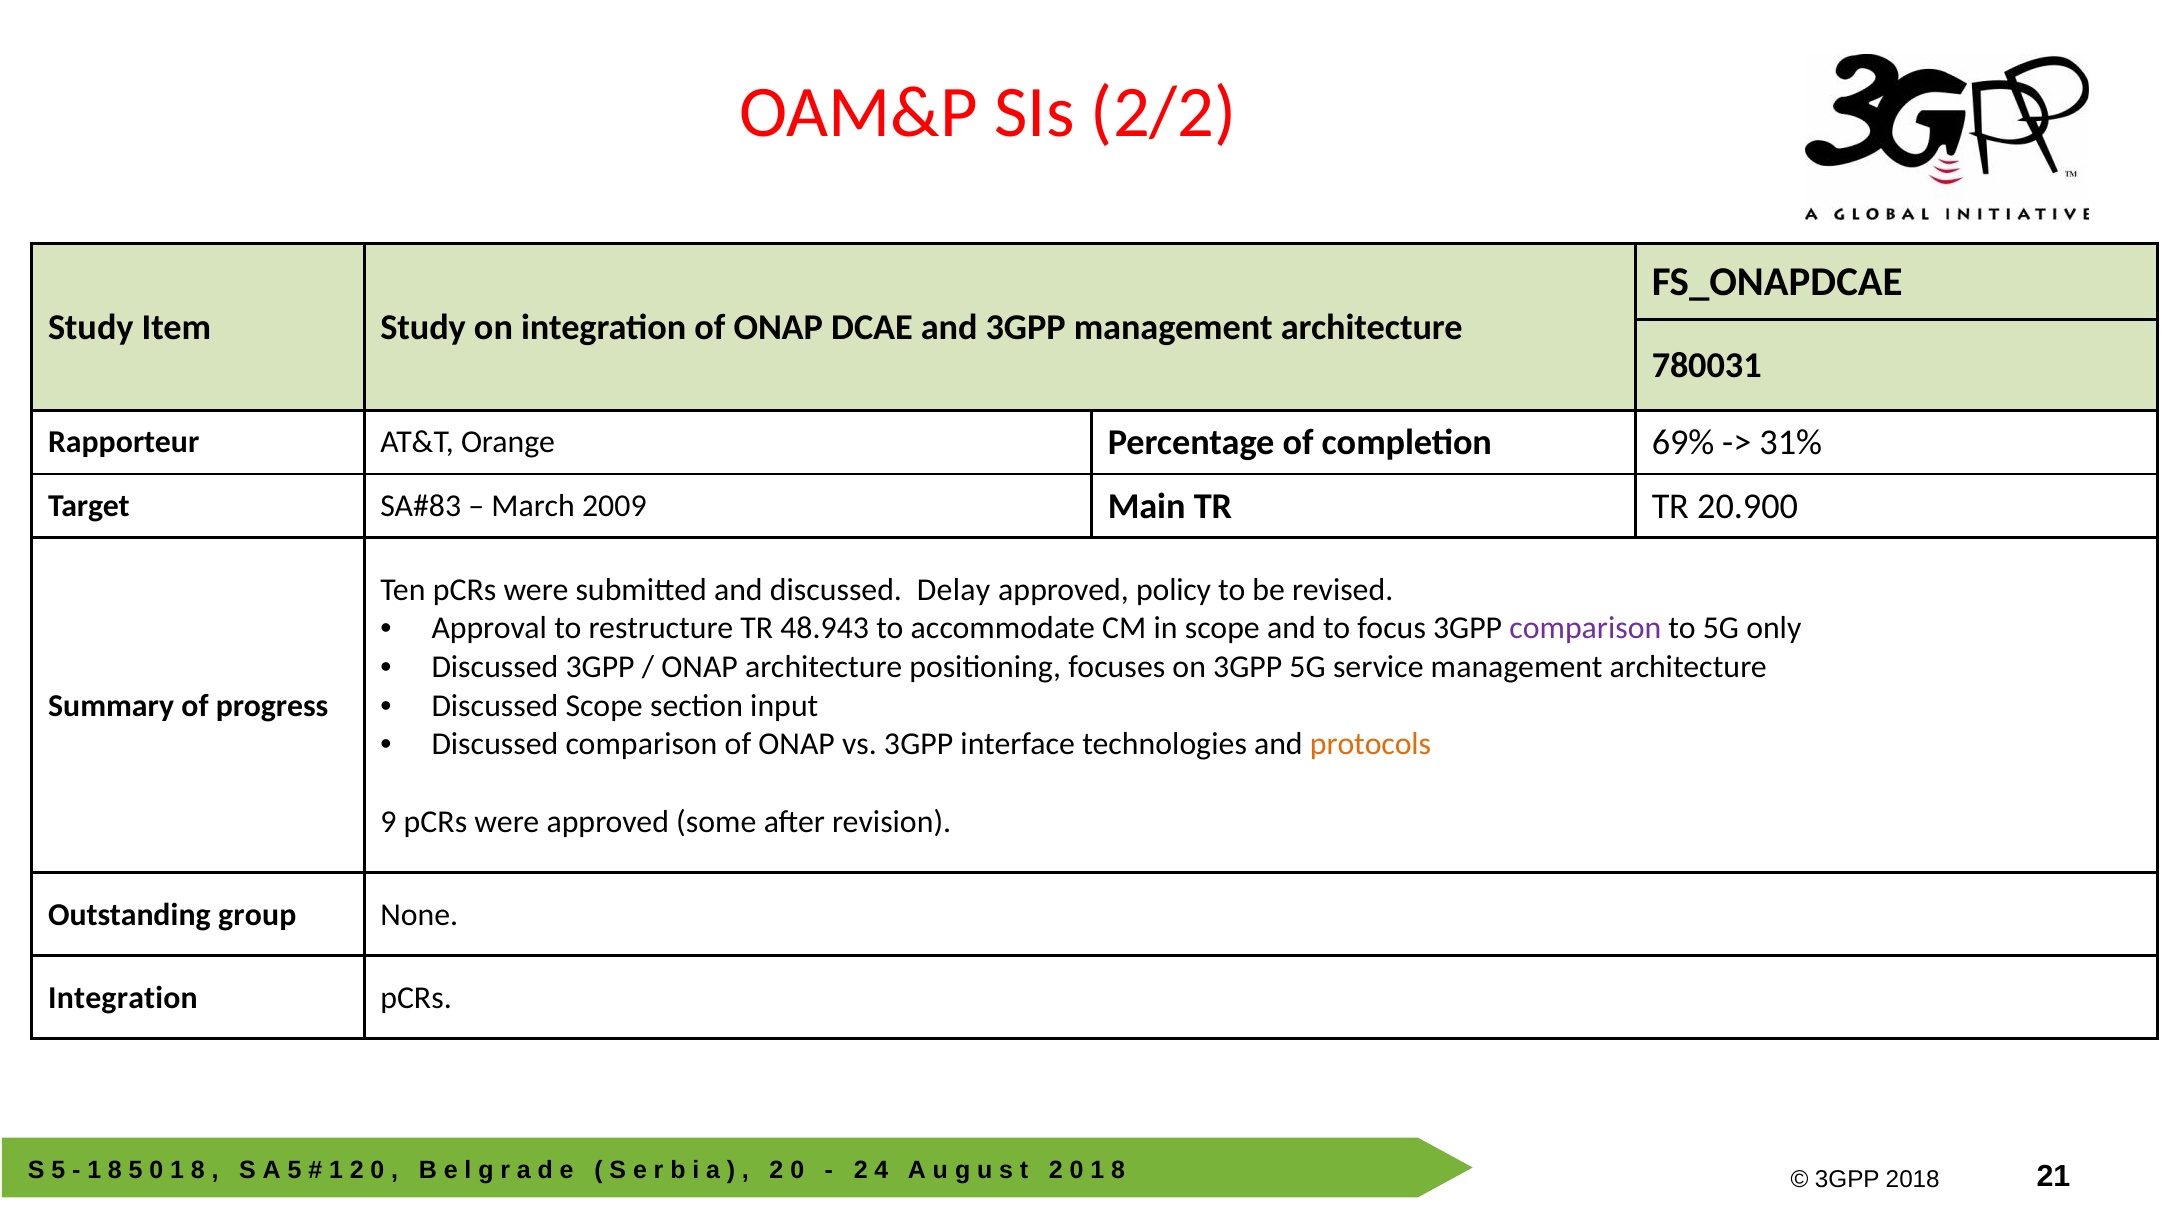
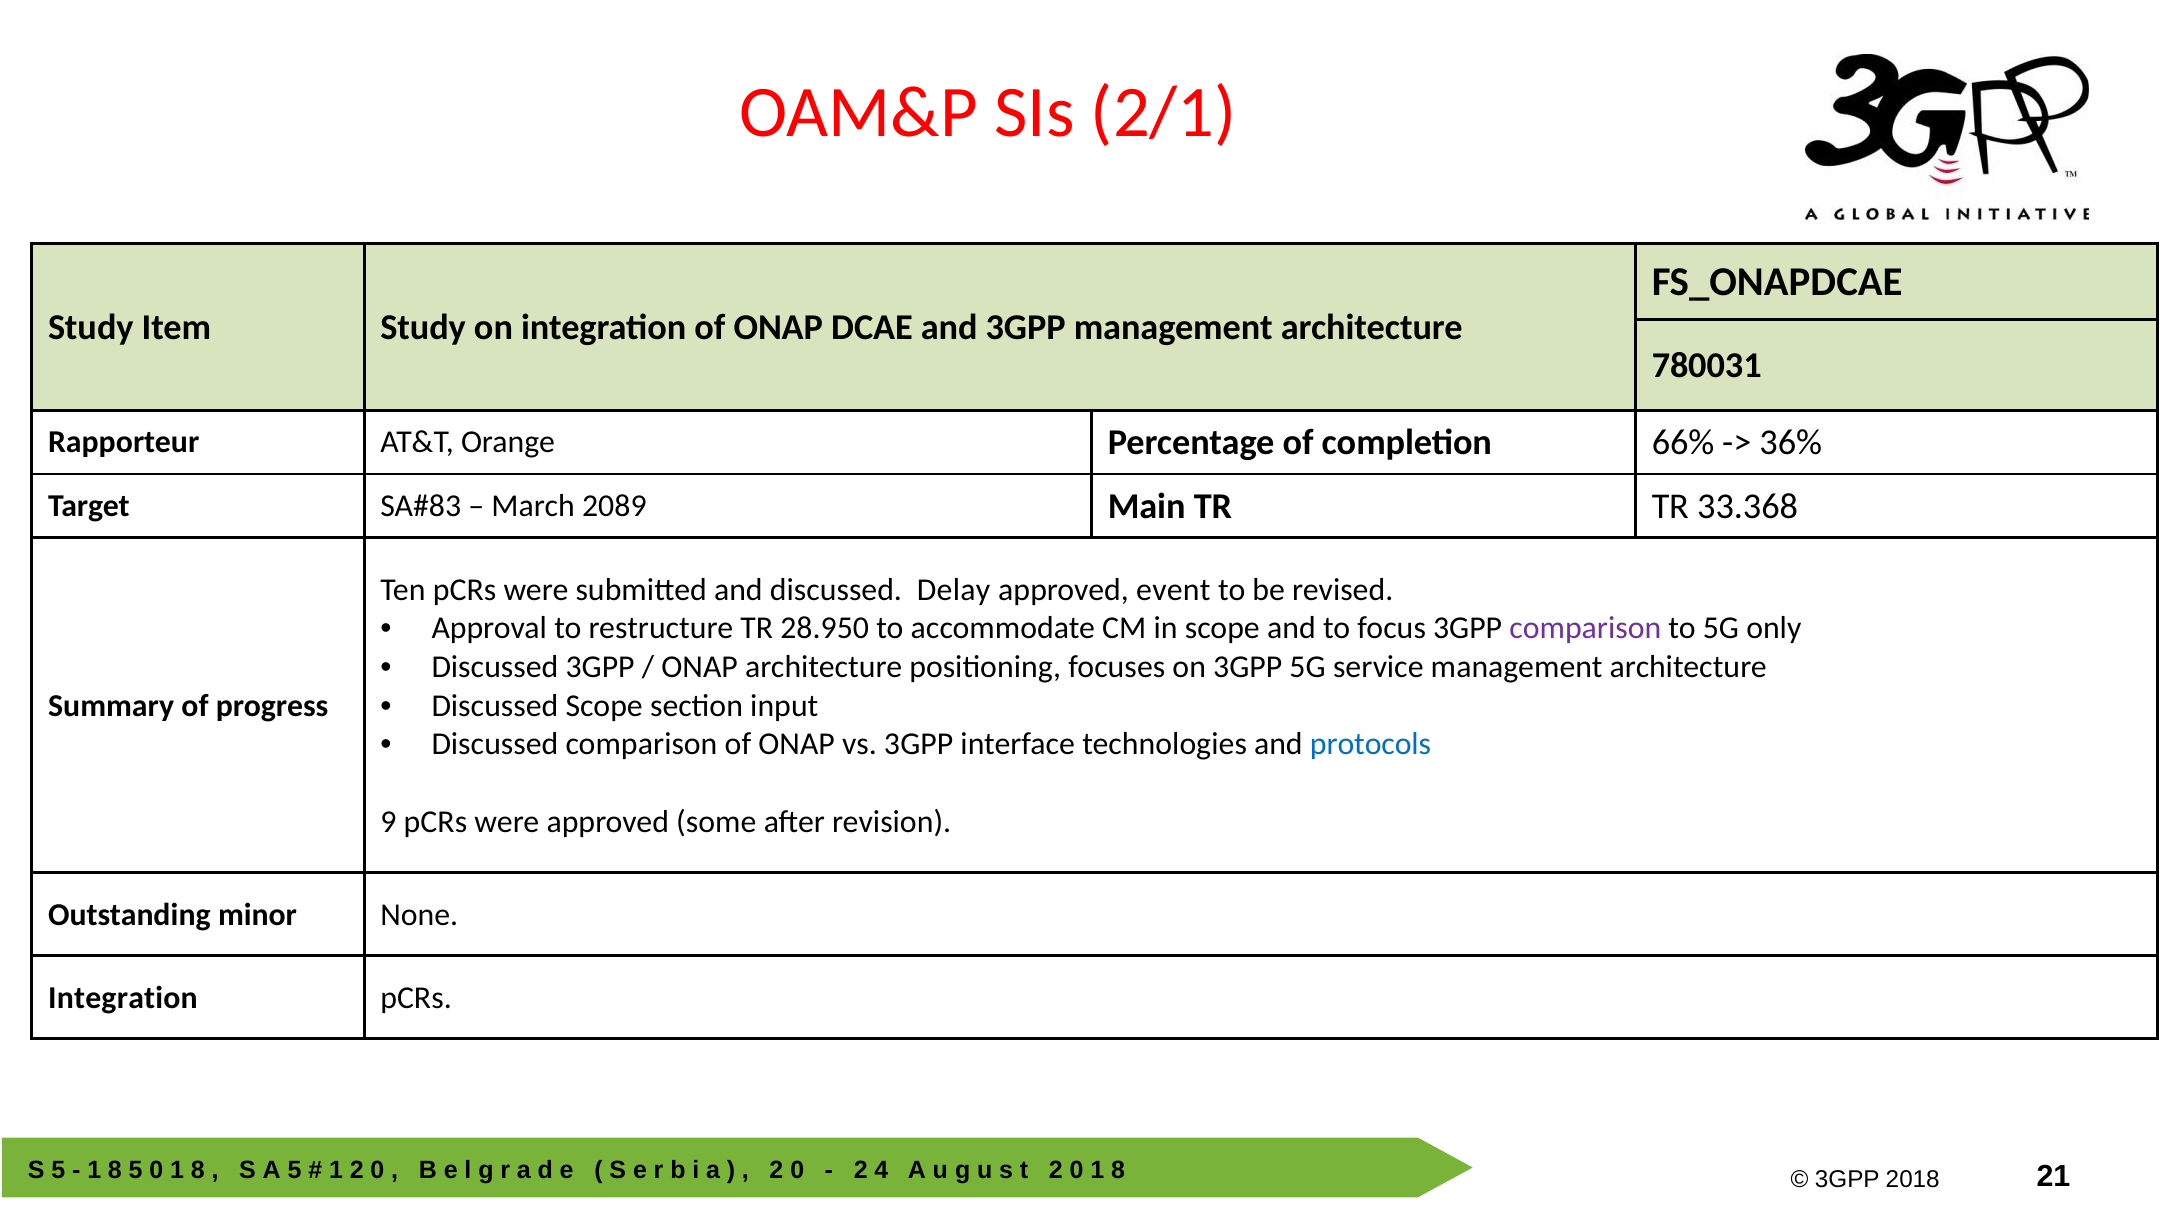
2/2: 2/2 -> 2/1 (1164, 113)
69%: 69% -> 66% (1683, 443)
31%: 31% -> 36% (1791, 443)
2009: 2009 -> 2089 (614, 506)
20.900: 20.900 -> 33.368 (1748, 506)
policy: policy -> event (1173, 590)
48.943: 48.943 -> 28.950 (825, 628)
protocols colour: orange -> blue (1371, 744)
group: group -> minor (257, 915)
